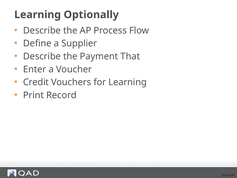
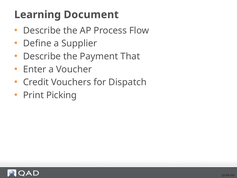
Optionally: Optionally -> Document (91, 15)
for Learning: Learning -> Dispatch (128, 82)
Record: Record -> Picking (61, 95)
